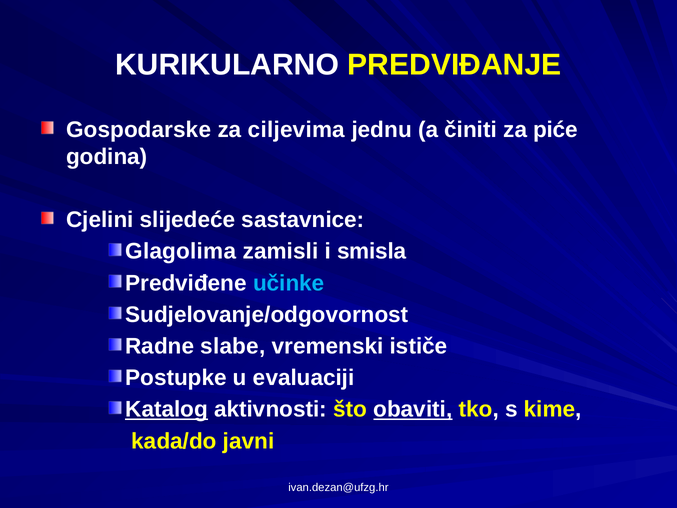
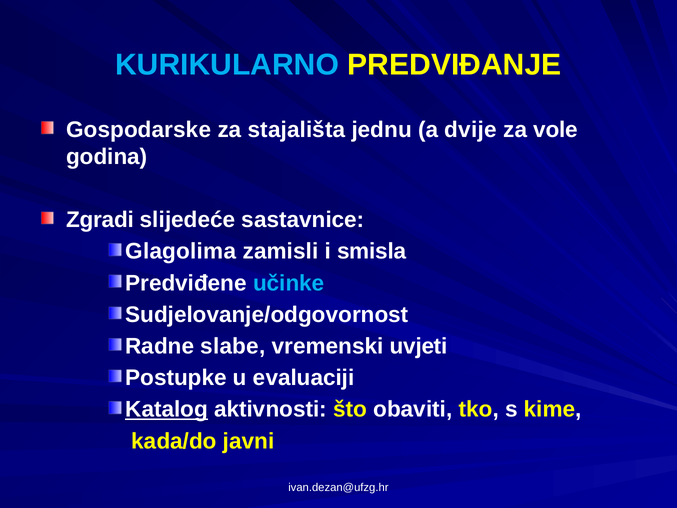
KURIKULARNO colour: white -> light blue (227, 65)
ciljevima: ciljevima -> stajališta (297, 130)
činiti: činiti -> dvije (471, 130)
piće: piće -> vole (555, 130)
Cjelini: Cjelini -> Zgradi (100, 220)
ističe: ističe -> uvjeti (419, 346)
obaviti underline: present -> none (413, 409)
